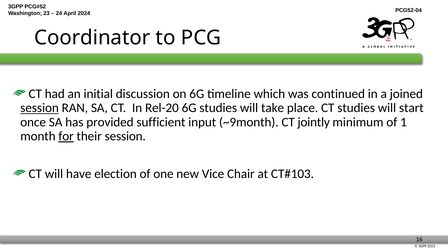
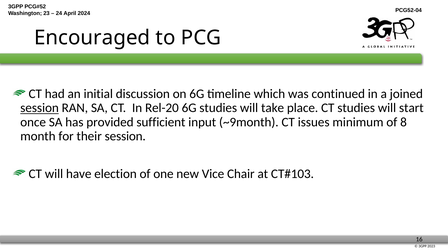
Coordinator: Coordinator -> Encouraged (92, 38)
jointly: jointly -> issues (314, 122)
1: 1 -> 8 (404, 122)
for underline: present -> none (66, 136)
